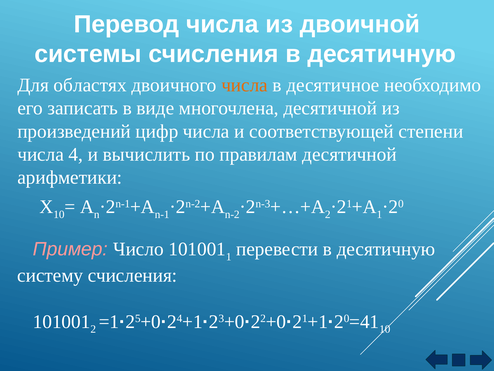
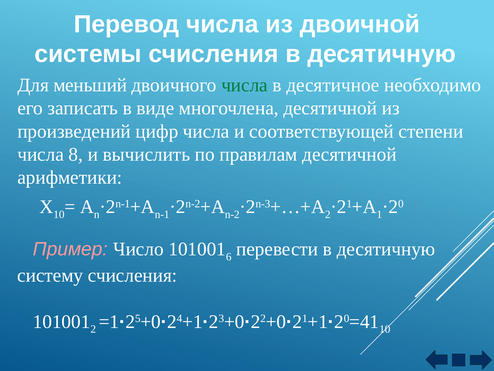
областях: областях -> меньший (90, 85)
числа colour: orange -> green (245, 85)
4: 4 -> 8 (76, 154)
1: 1 -> 6 (229, 256)
